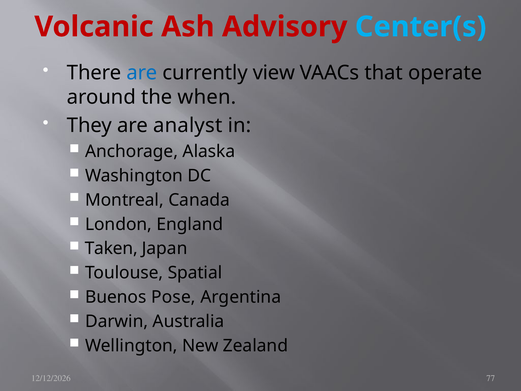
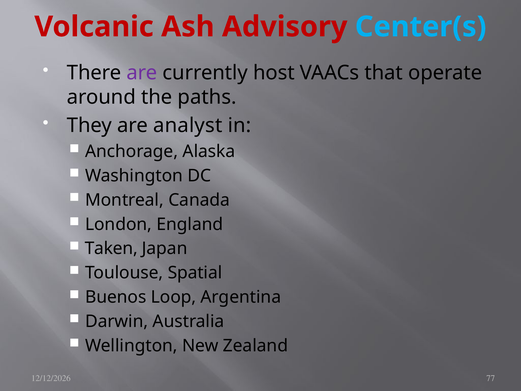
are colour: blue -> purple (142, 73)
view: view -> host (274, 73)
when: when -> paths (207, 97)
Pose: Pose -> Loop (174, 297)
